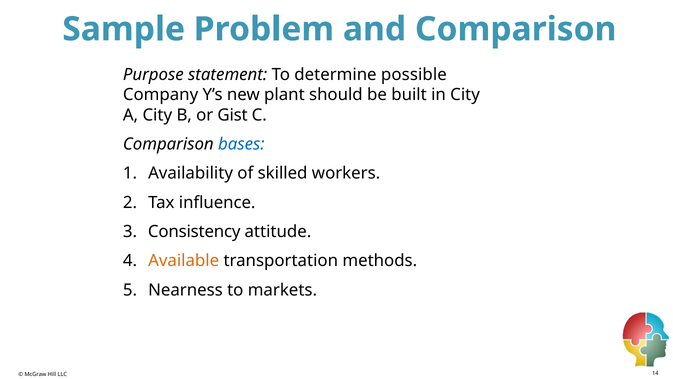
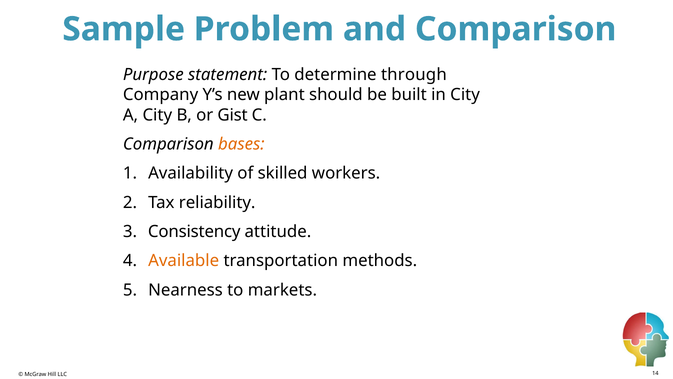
possible: possible -> through (414, 74)
bases colour: blue -> orange (241, 144)
influence: influence -> reliability (217, 202)
